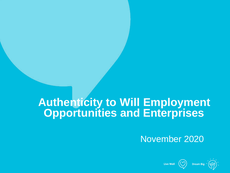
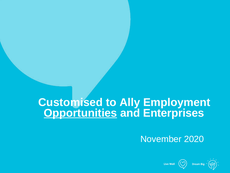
Authenticity: Authenticity -> Customised (70, 102)
Will: Will -> Ally (130, 102)
Opportunities underline: none -> present (80, 113)
